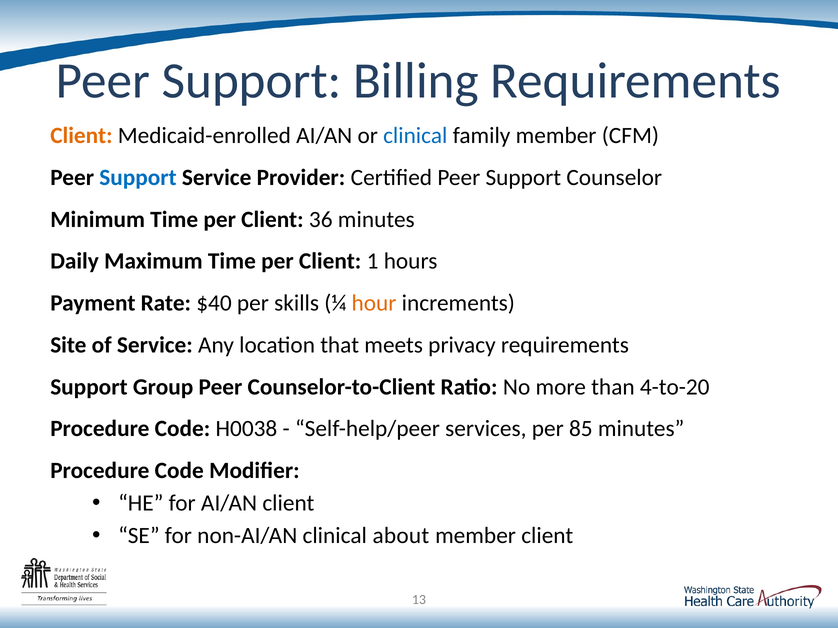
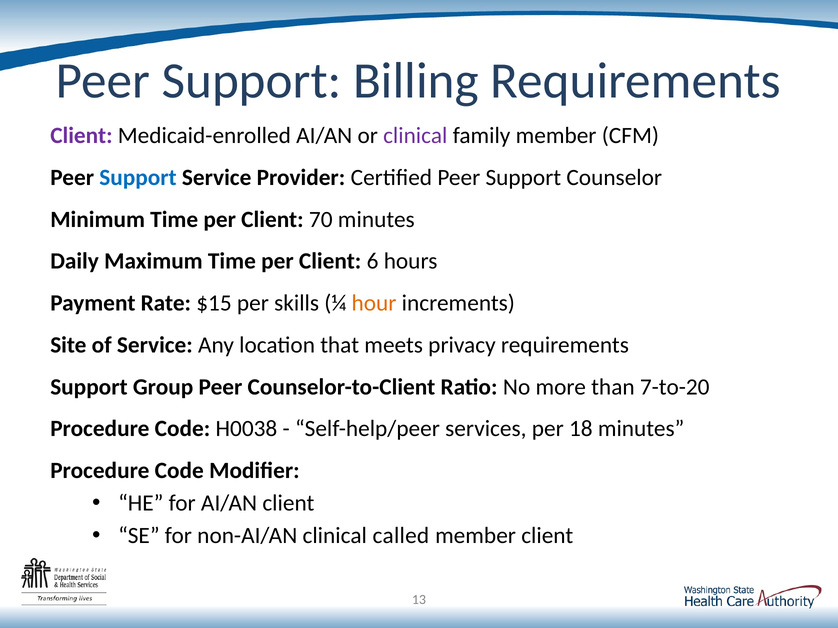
Client colour: orange -> purple (81, 136)
clinical colour: blue -> purple (415, 136)
36: 36 -> 70 (321, 220)
1: 1 -> 6 (373, 261)
$40: $40 -> $15 (214, 303)
4-to-20: 4-to-20 -> 7-to-20 (675, 387)
85: 85 -> 18 (581, 429)
about: about -> called (401, 536)
